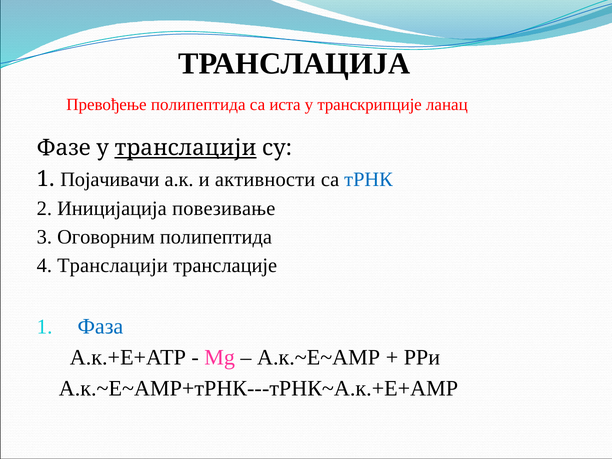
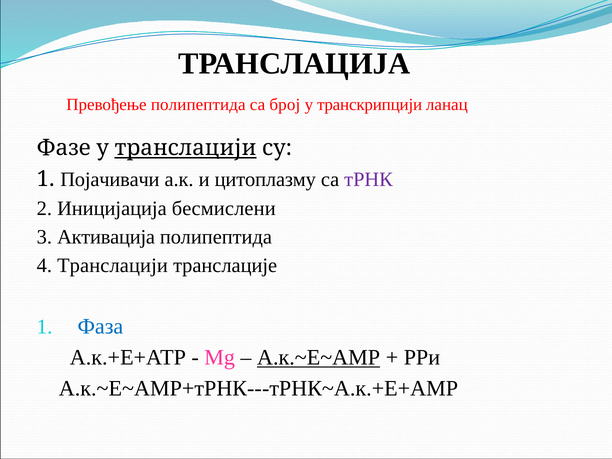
иста: иста -> број (285, 105)
транскрипције: транскрипције -> транскрипцији (370, 105)
активности: активности -> цитоплазму (265, 180)
тРНК colour: blue -> purple (369, 180)
повезивање: повезивање -> бесмислени (224, 208)
Оговорним: Оговорним -> Активација (106, 237)
А.к.~Е~АМР underline: none -> present (319, 357)
